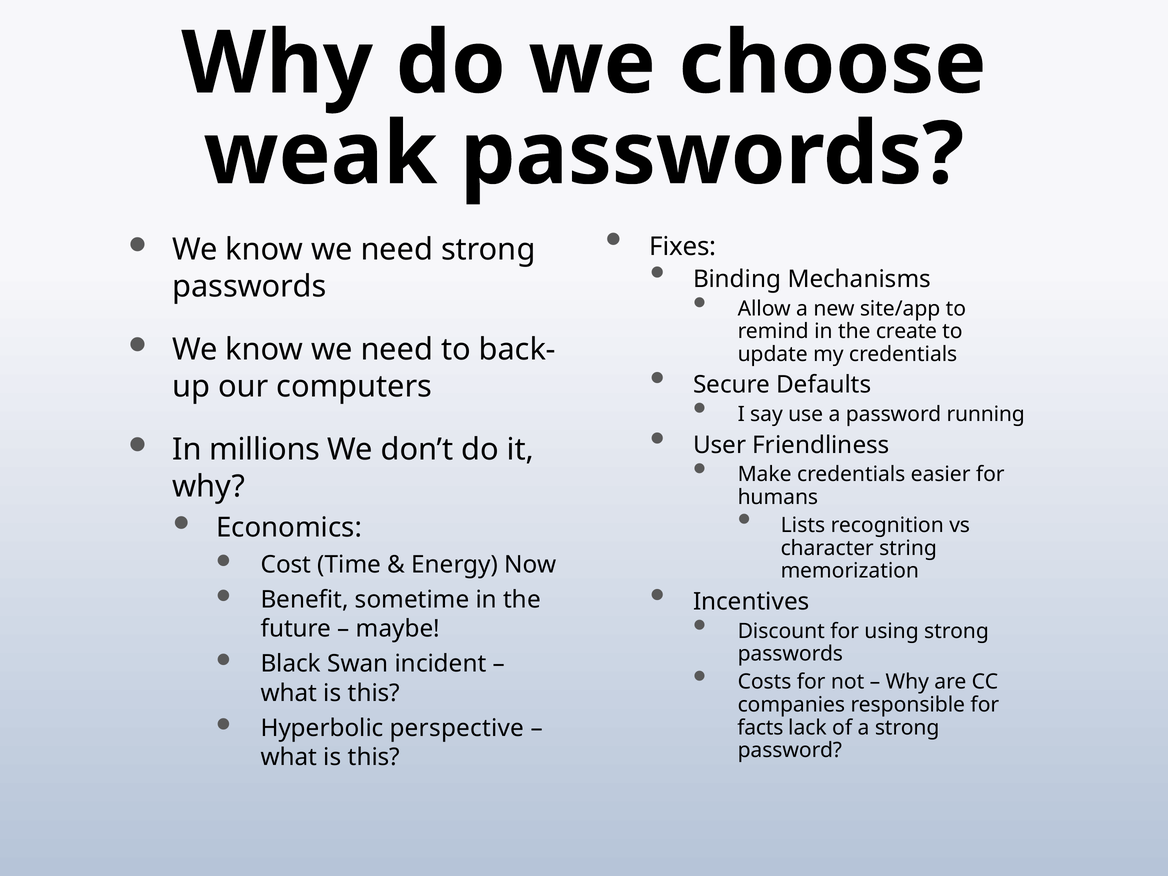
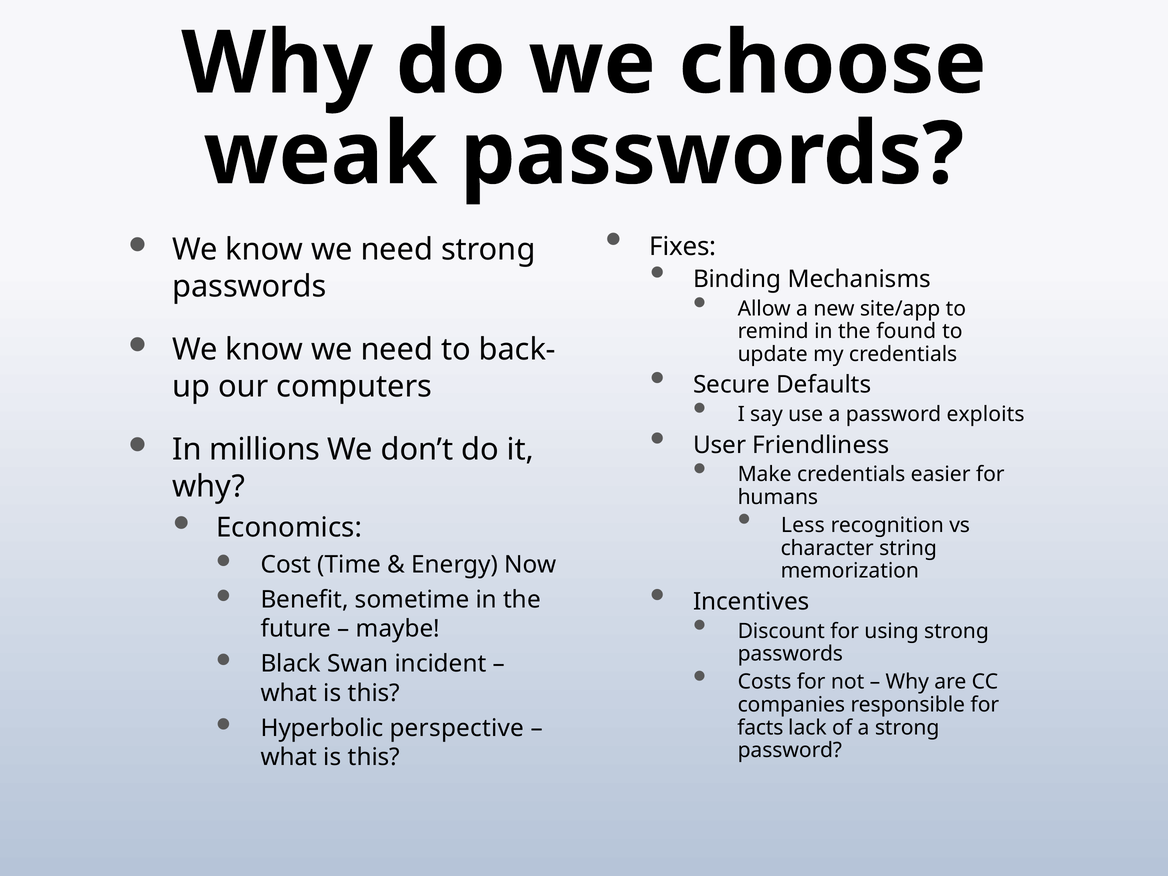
create: create -> found (906, 331)
running: running -> exploits (986, 414)
Lists: Lists -> Less (803, 525)
